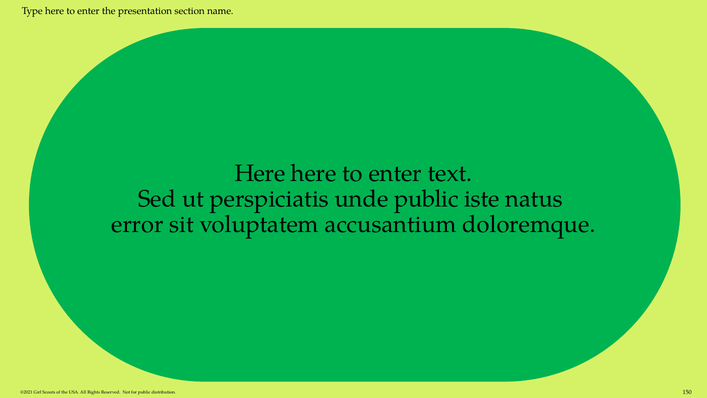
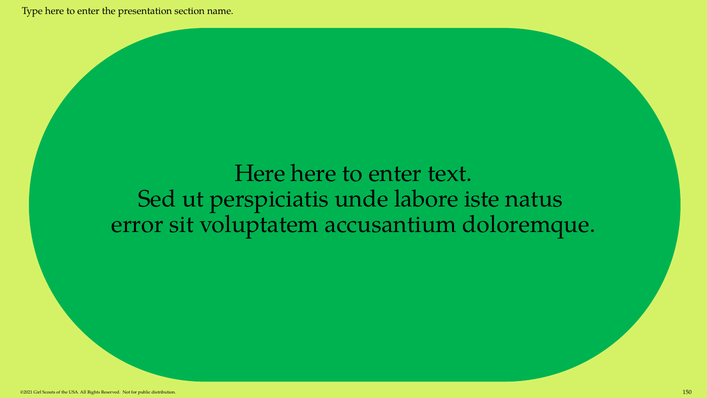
unde public: public -> labore (426, 199)
